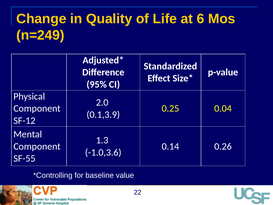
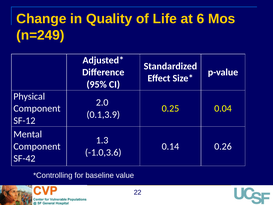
SF-55: SF-55 -> SF-42 (24, 158)
